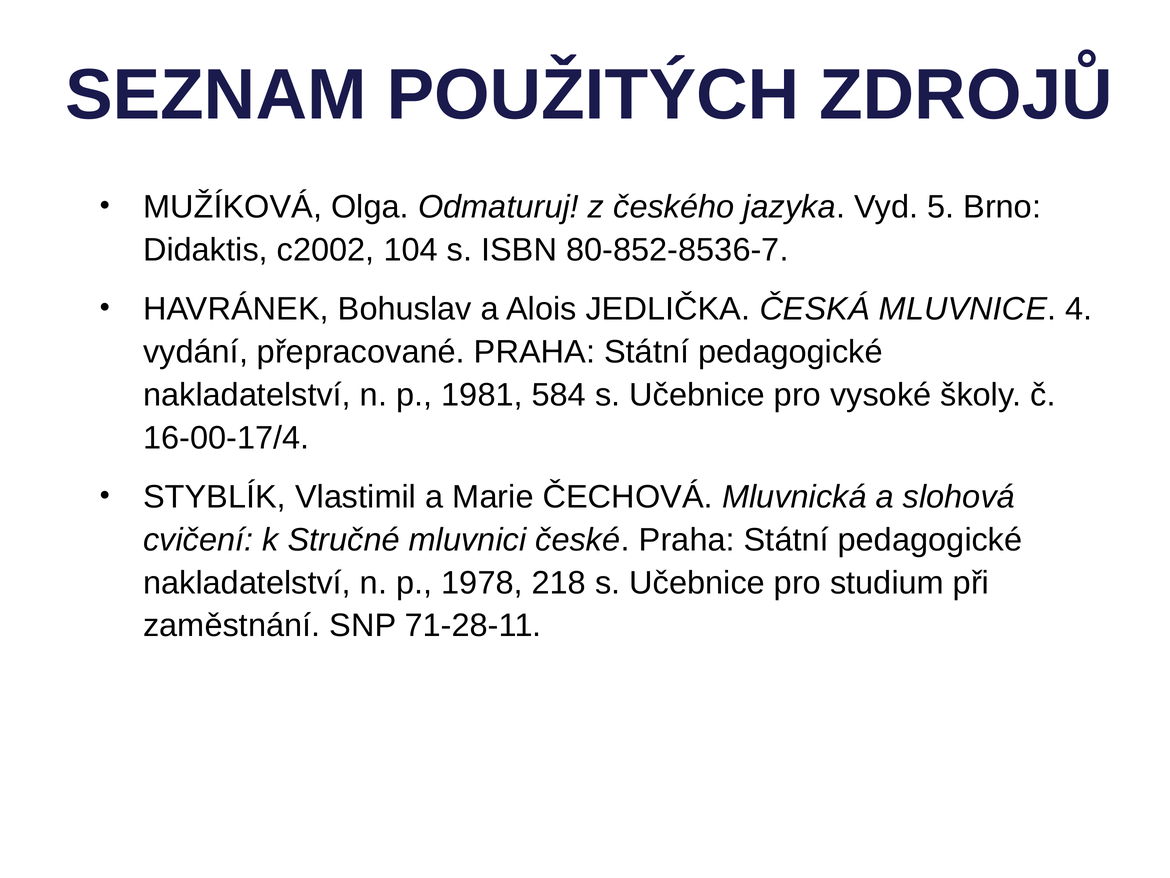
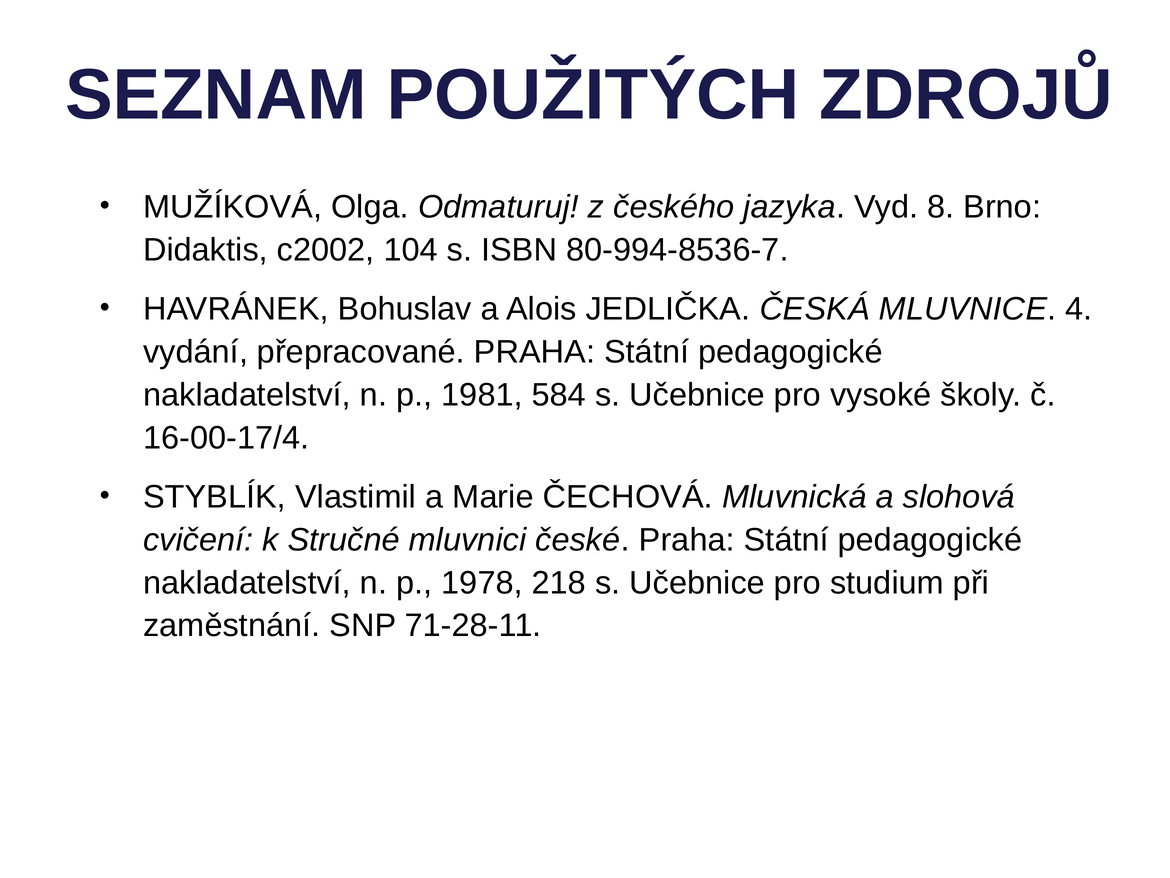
5: 5 -> 8 (941, 207)
80-852-8536-7: 80-852-8536-7 -> 80-994-8536-7 (677, 250)
